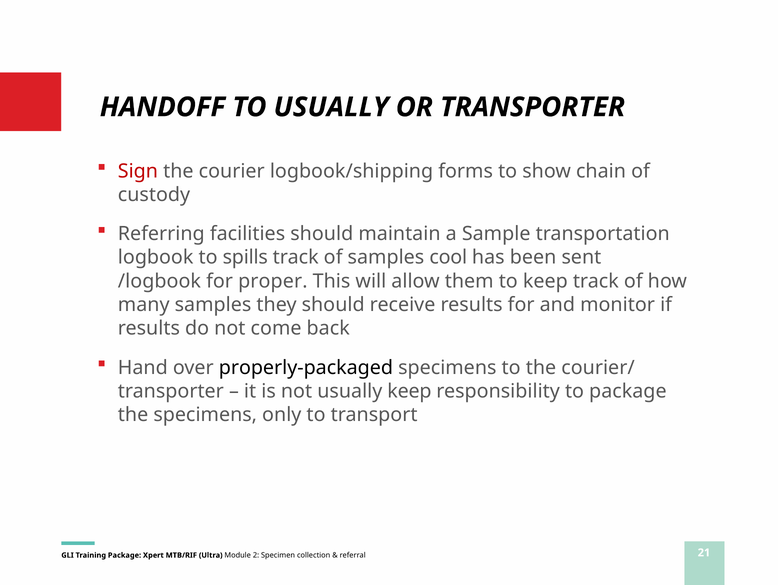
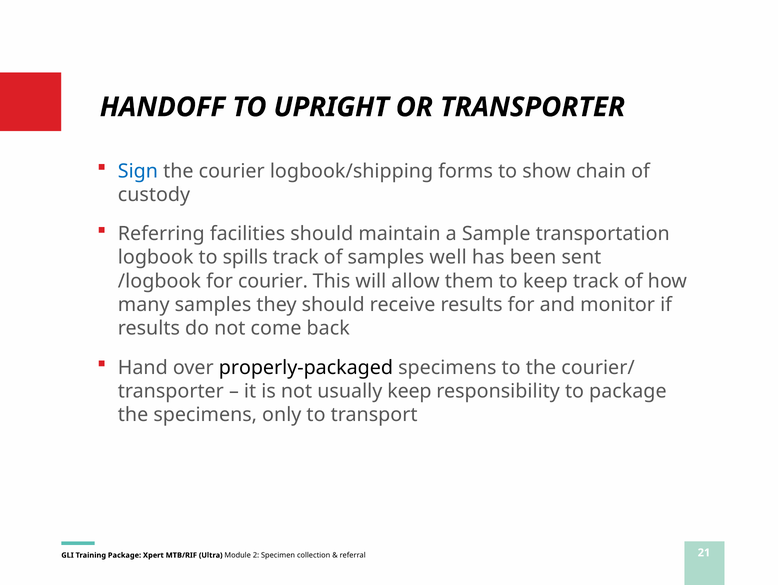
TO USUALLY: USUALLY -> UPRIGHT (331, 107)
Sign colour: red -> blue (138, 171)
cool: cool -> well (448, 258)
for proper: proper -> courier (273, 281)
